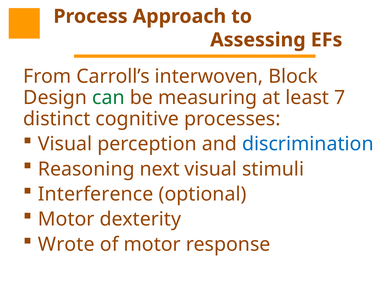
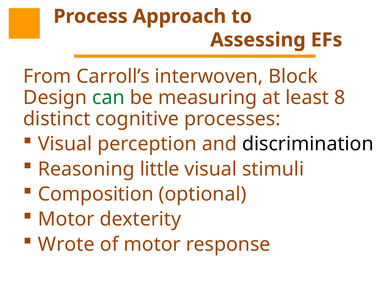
7: 7 -> 8 (340, 98)
discrimination colour: blue -> black (308, 144)
next: next -> little (160, 169)
Interference: Interference -> Composition (96, 194)
